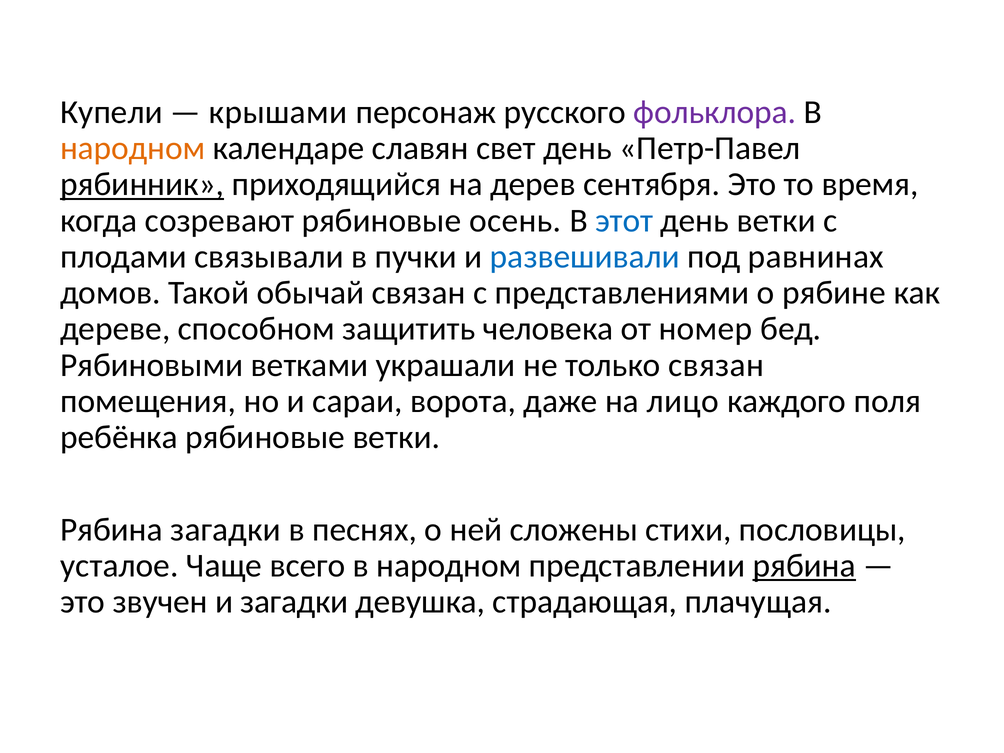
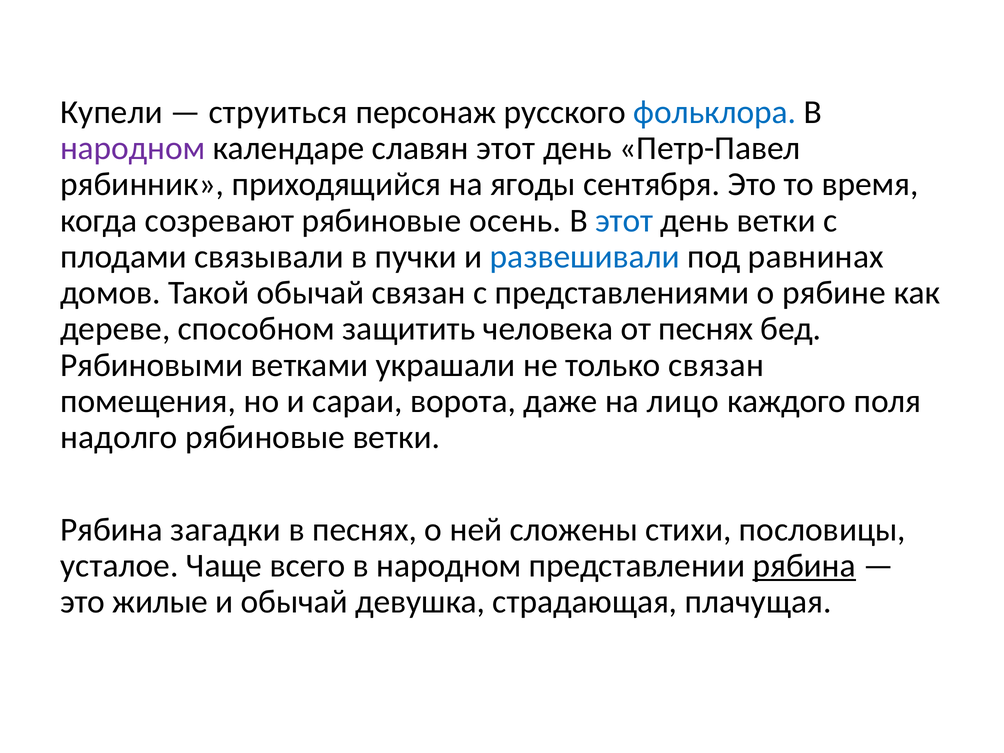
крышами: крышами -> струиться (278, 112)
фольклора colour: purple -> blue (715, 112)
народном colour: orange -> purple (133, 148)
славян свет: свет -> этот (506, 148)
рябинник underline: present -> none (142, 184)
дерев: дерев -> ягоды (533, 184)
от номер: номер -> песнях (706, 329)
ребёнка: ребёнка -> надолго (119, 437)
звучен: звучен -> жилые (160, 602)
и загадки: загадки -> обычай (294, 602)
